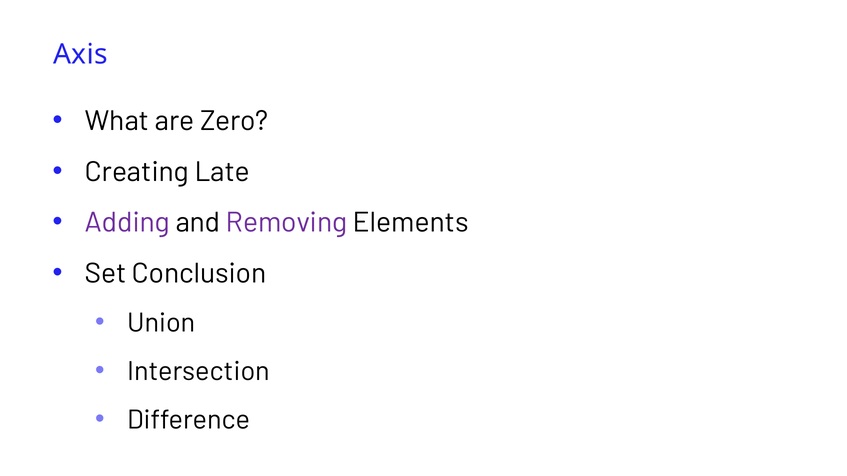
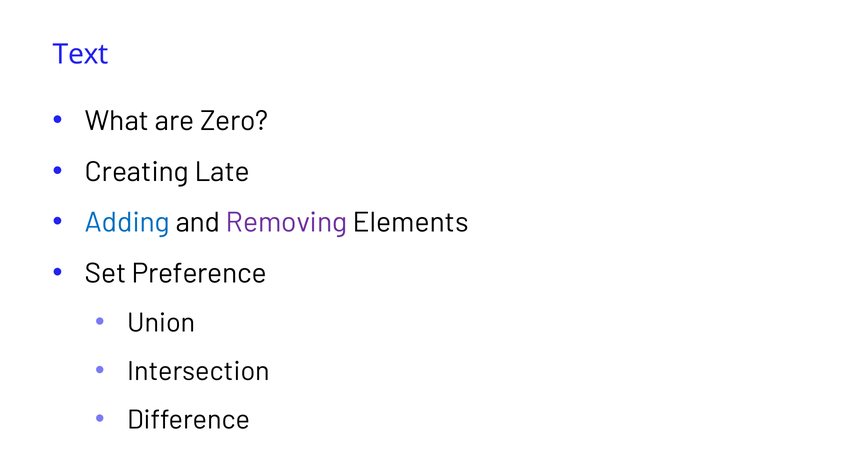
Axis: Axis -> Text (81, 54)
Adding colour: purple -> blue (127, 223)
Conclusion: Conclusion -> Preference (199, 274)
